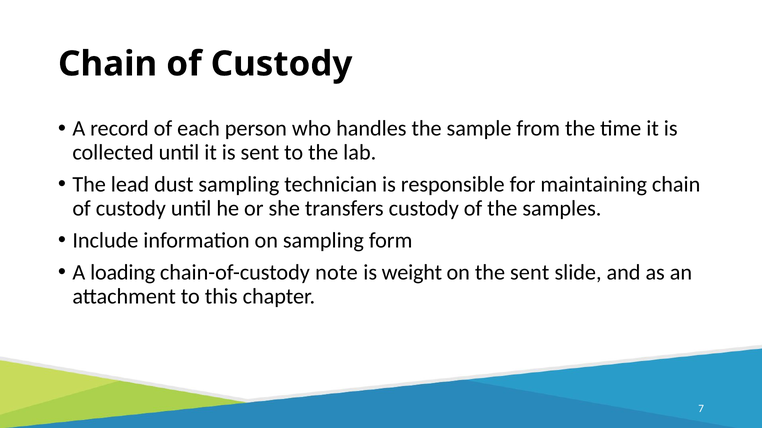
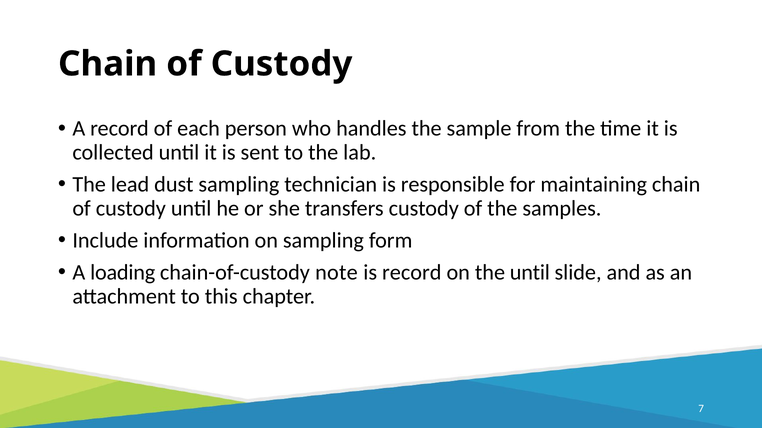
is weight: weight -> record (412, 273)
the sent: sent -> until (530, 273)
